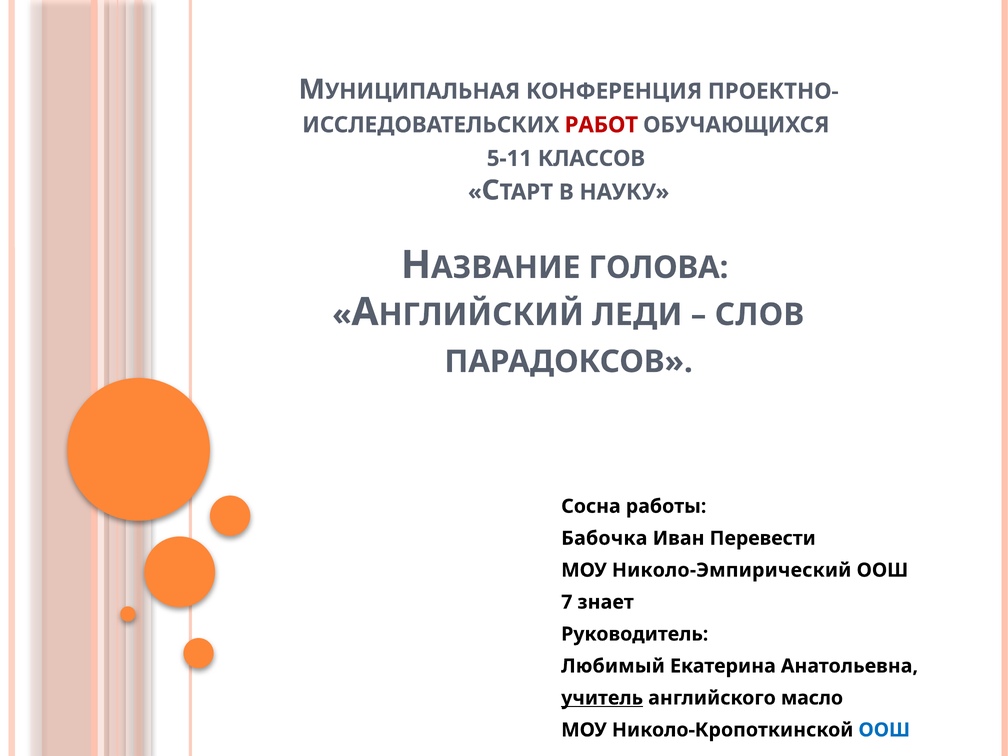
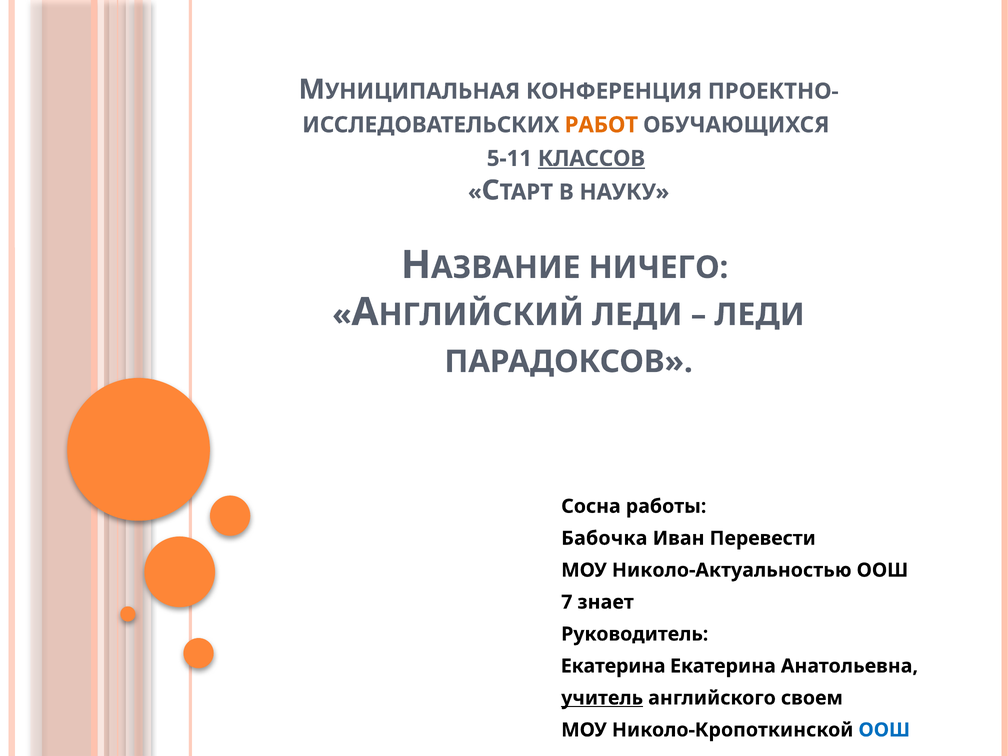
РАБОТ colour: red -> orange (601, 125)
КЛАССОВ underline: none -> present (591, 159)
ГОЛОВА: ГОЛОВА -> НИЧЕГО (658, 268)
СЛОВ: СЛОВ -> ЛЕДИ (760, 315)
Николо-Эмпирический: Николо-Эмпирический -> Николо-Актуальностью (732, 570)
Любимый: Любимый -> Екатерина (613, 666)
масло: масло -> своем (812, 698)
